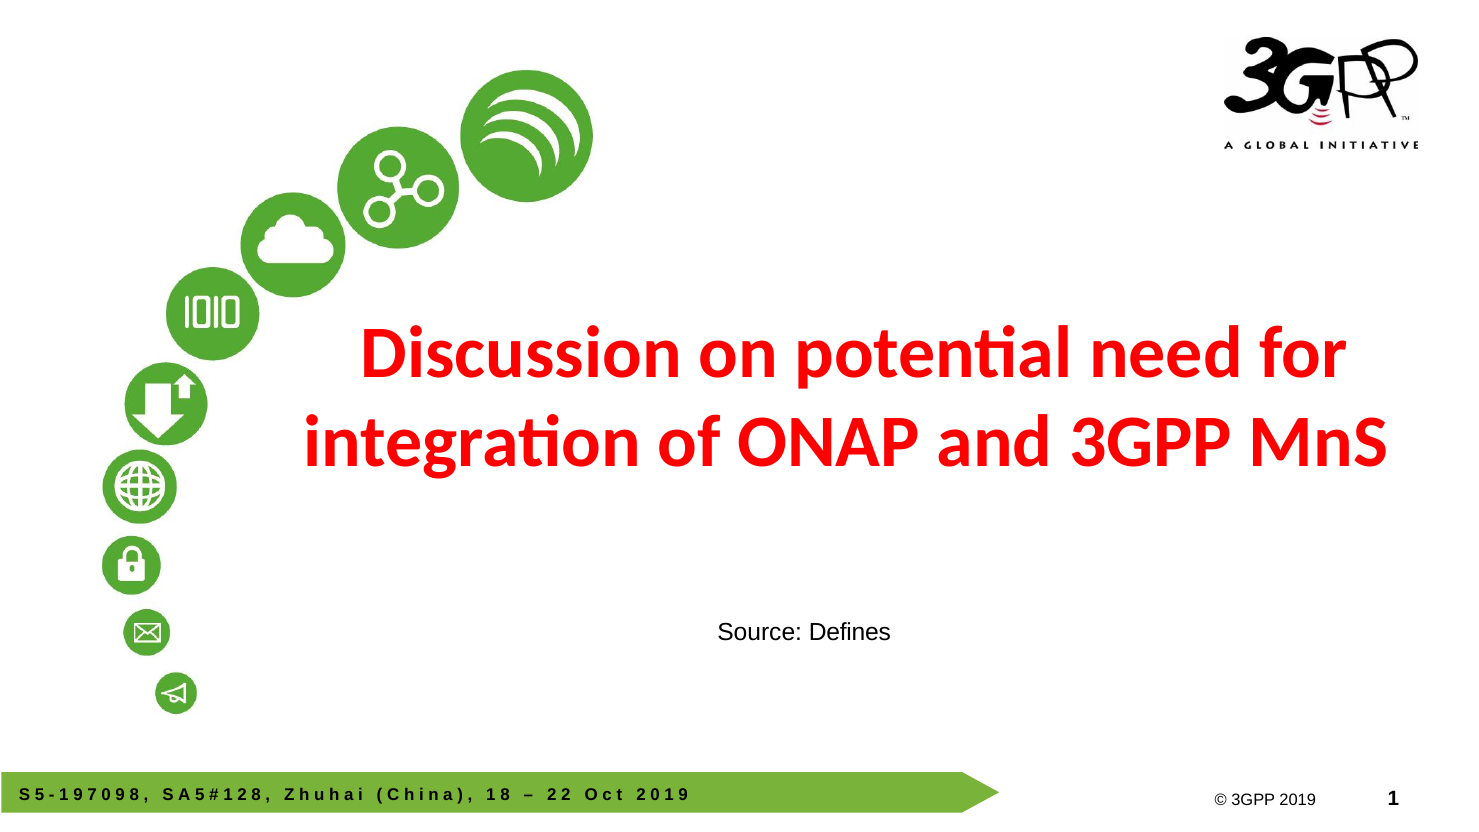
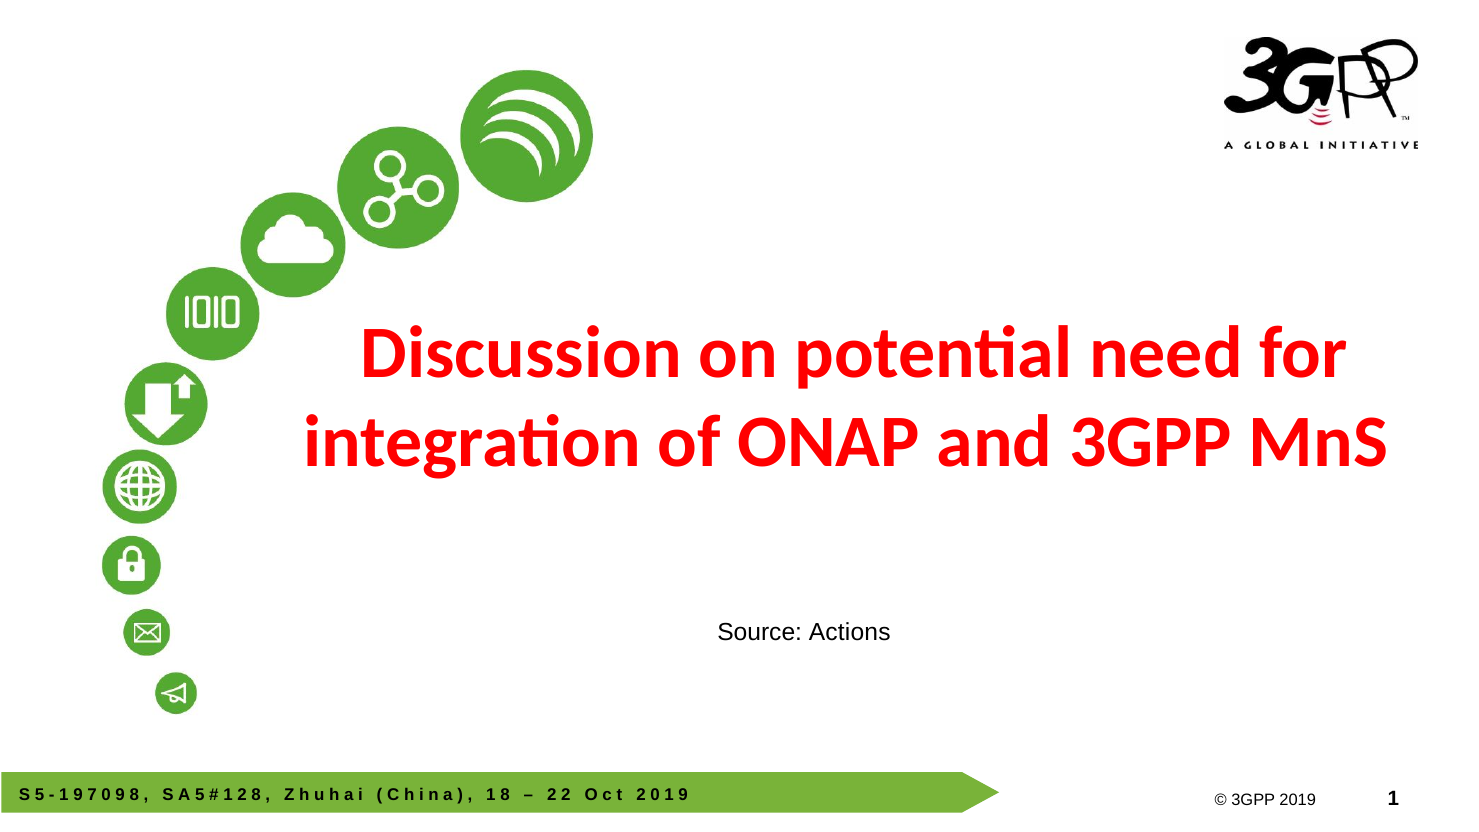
Defines: Defines -> Actions (850, 632)
